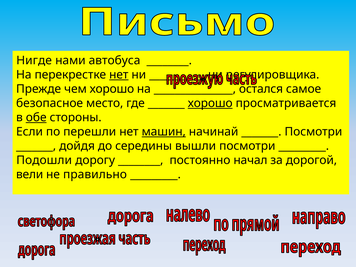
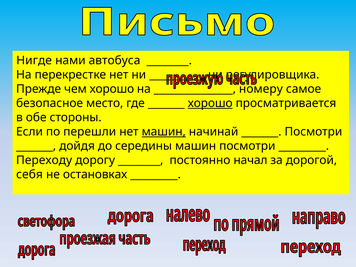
нет underline: present -> none (119, 75)
остался: остался -> номеру (261, 89)
обе underline: present -> none (36, 117)
середины вышли: вышли -> машин (196, 146)
Подошли: Подошли -> Переходу (44, 160)
вели: вели -> себя (30, 174)
правильно: правильно -> остановках (95, 174)
